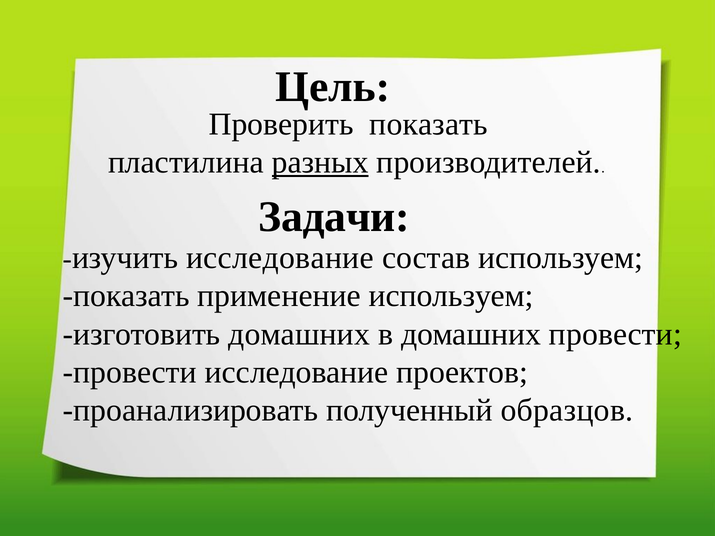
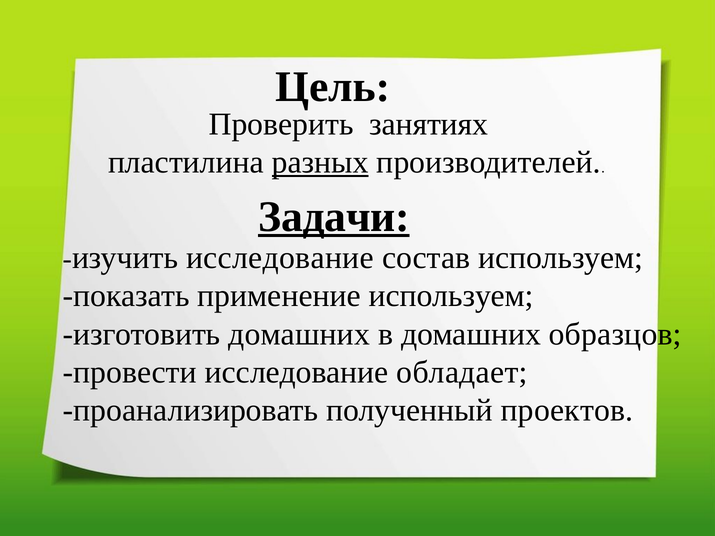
Проверить показать: показать -> занятиях (429, 124)
Задачи underline: none -> present (334, 217)
домашних провести: провести -> образцов (615, 334)
проектов: проектов -> обладает (462, 372)
образцов: образцов -> проектов (567, 410)
